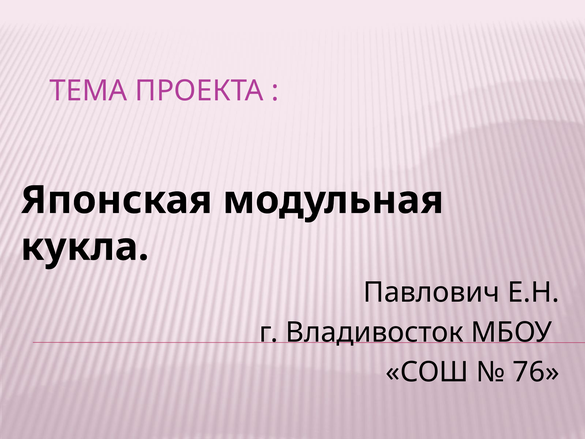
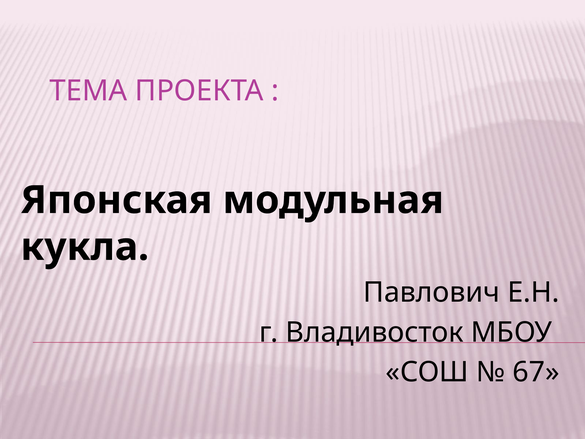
76: 76 -> 67 (536, 372)
